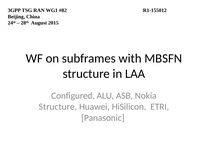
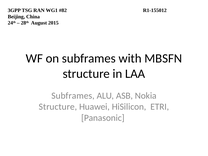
Configured: Configured -> Subframes (73, 96)
